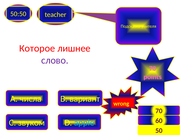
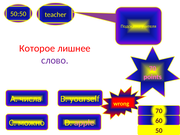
вариант: вариант -> yourself (85, 99)
звуком: звуком -> можно (31, 123)
apple colour: light blue -> pink (84, 123)
